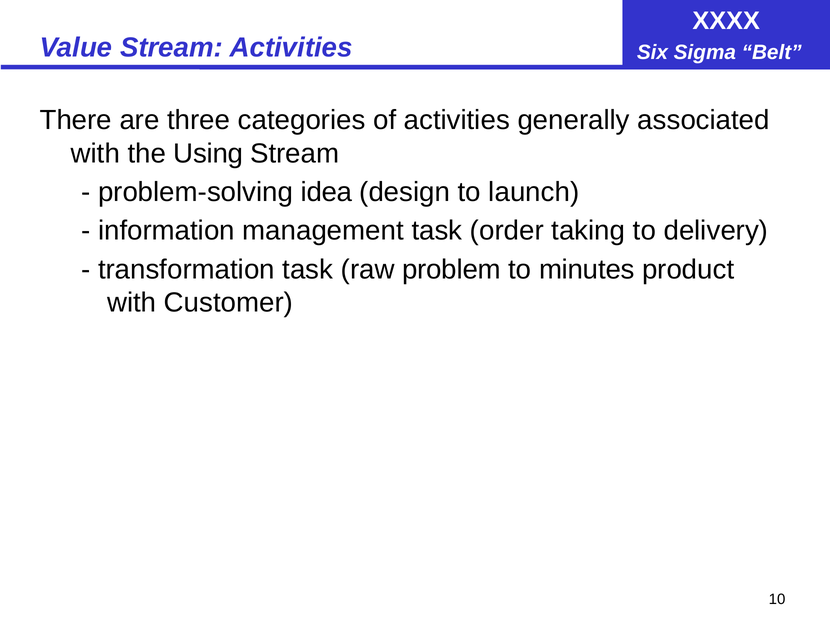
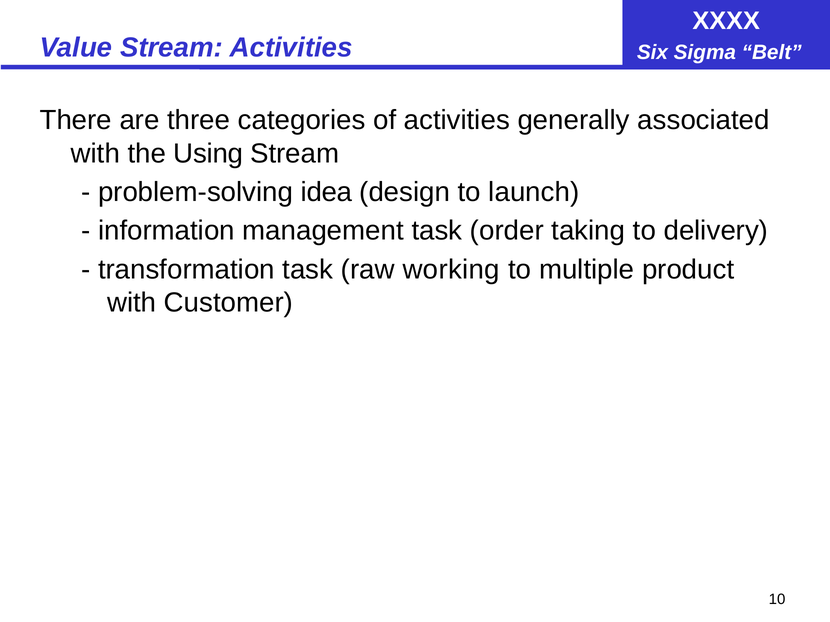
problem: problem -> working (451, 270)
minutes: minutes -> multiple (587, 270)
